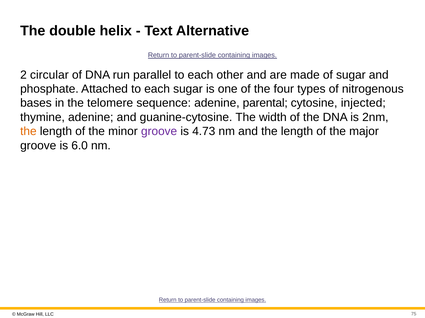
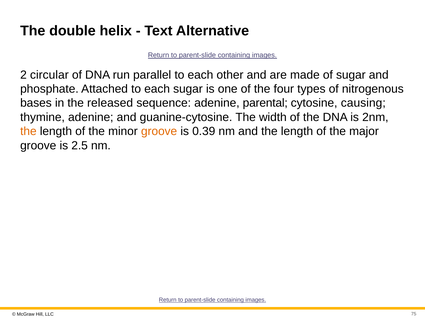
telomere: telomere -> released (110, 103)
injected: injected -> causing (363, 103)
groove colour: purple -> orange (159, 132)
4.73: 4.73 -> 0.39 (204, 132)
6.0: 6.0 -> 2.5 (80, 146)
